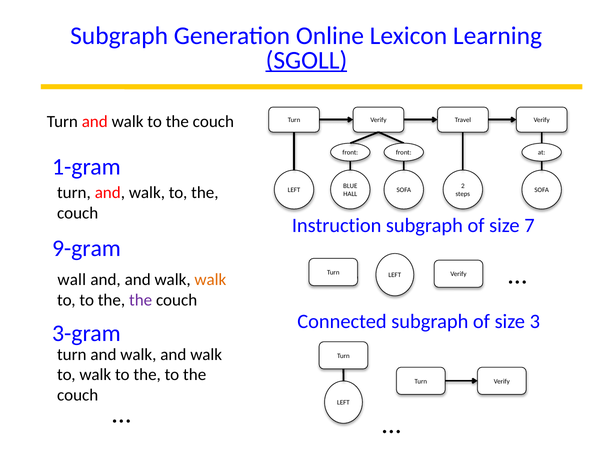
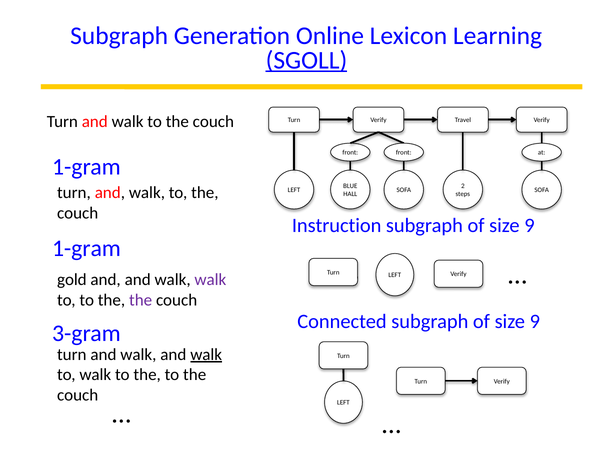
7: 7 -> 9 (529, 226)
9-gram: 9-gram -> 1-gram (86, 249)
wall: wall -> gold (72, 280)
walk colour: orange -> purple (210, 280)
3: 3 -> 9 (535, 322)
walk underline: none -> present (206, 355)
